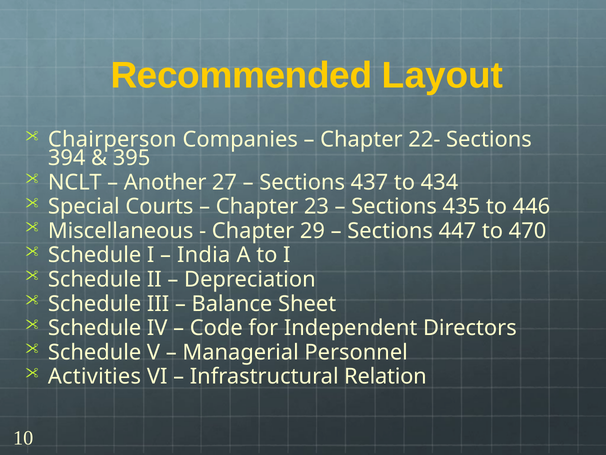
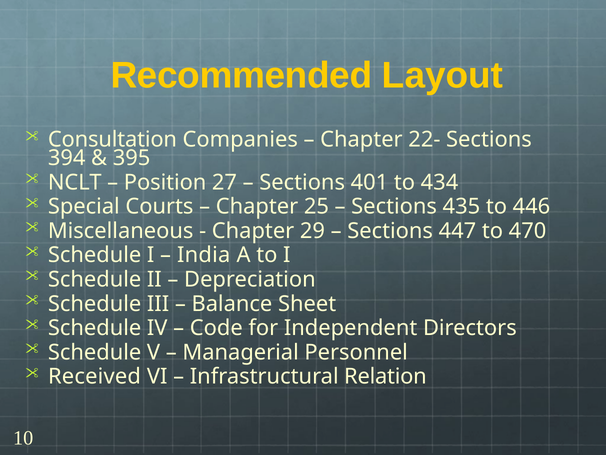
Chairperson: Chairperson -> Consultation (112, 140)
Another: Another -> Position (165, 182)
437: 437 -> 401 (369, 182)
23: 23 -> 25 (316, 206)
Activities: Activities -> Received (94, 376)
